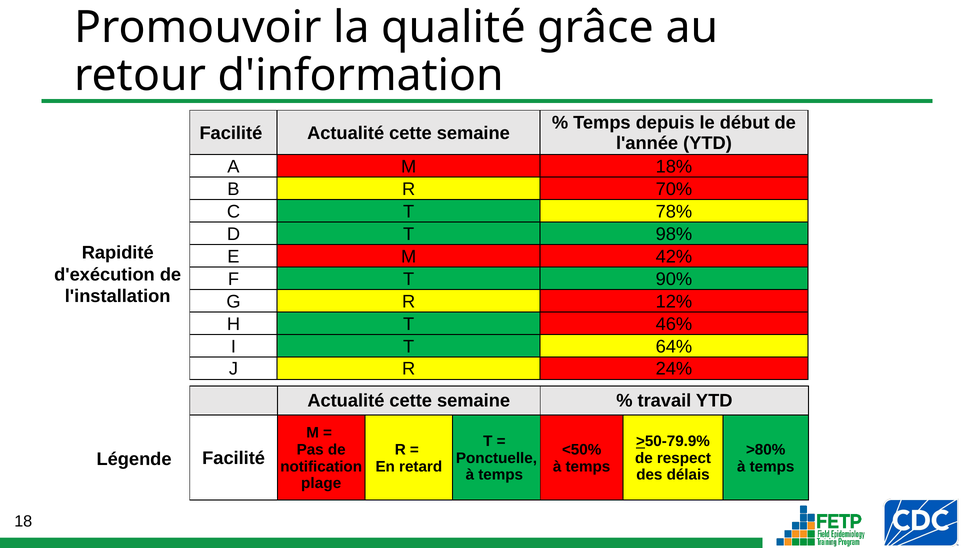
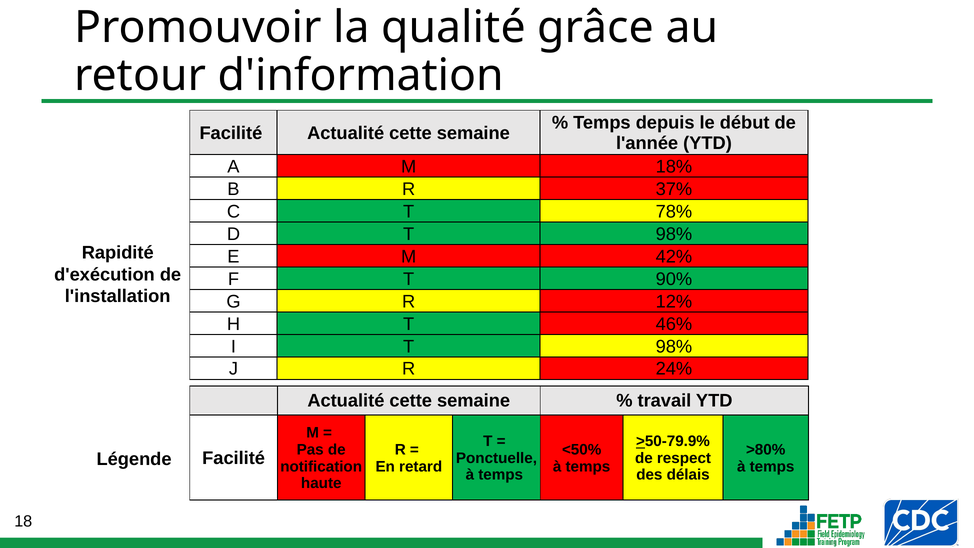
70%: 70% -> 37% (674, 189)
I T 64%: 64% -> 98% (674, 346)
plage: plage -> haute (321, 483)
